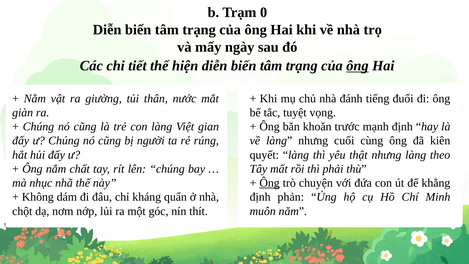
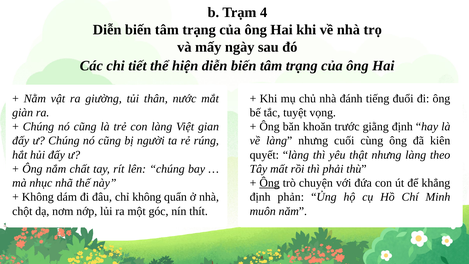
0: 0 -> 4 (264, 13)
ông underline: present -> none (357, 66)
mạnh: mạnh -> giằng (376, 127)
chỉ kháng: kháng -> không (147, 197)
